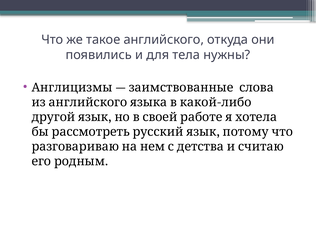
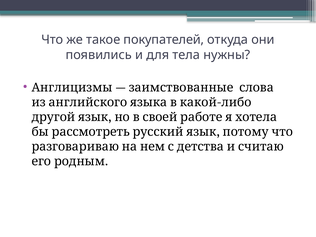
английского: английского -> покупателей (164, 40)
